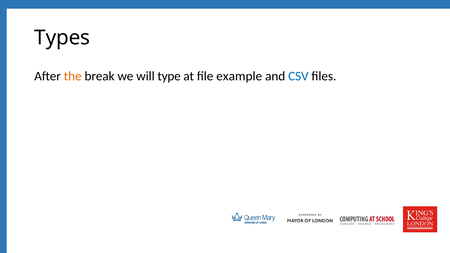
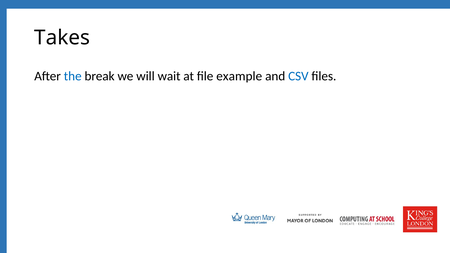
Types: Types -> Takes (62, 38)
the colour: orange -> blue (73, 76)
type: type -> wait (169, 76)
